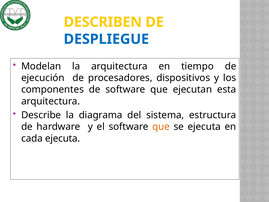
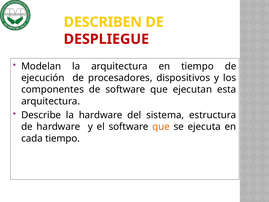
DESPLIEGUE colour: blue -> red (106, 39)
la diagrama: diagrama -> hardware (101, 115)
cada ejecuta: ejecuta -> tiempo (63, 138)
